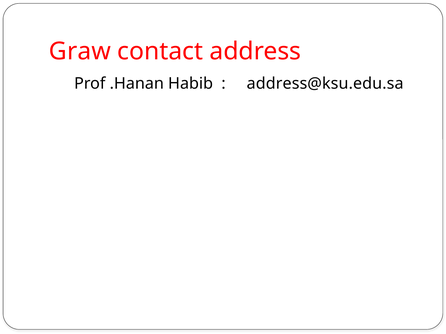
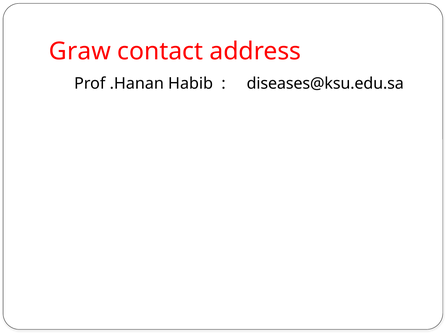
address@ksu.edu.sa: address@ksu.edu.sa -> diseases@ksu.edu.sa (325, 84)
